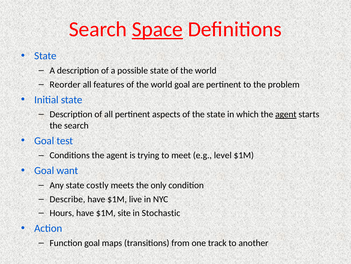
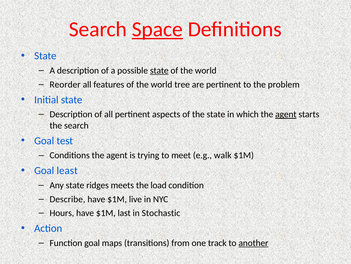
state underline: none -> present (159, 70)
world goal: goal -> tree (182, 84)
level: level -> walk (223, 155)
want: want -> least (67, 170)
costly: costly -> ridges (98, 185)
only: only -> load (159, 185)
site: site -> last (124, 213)
another underline: none -> present (253, 242)
